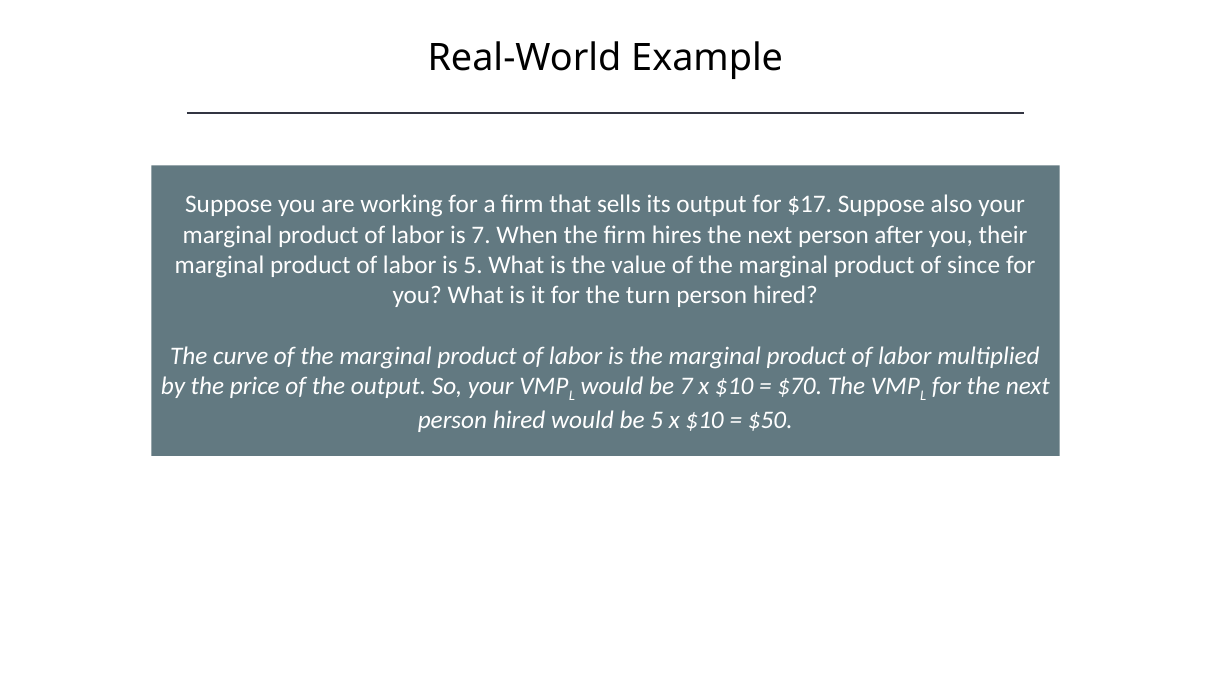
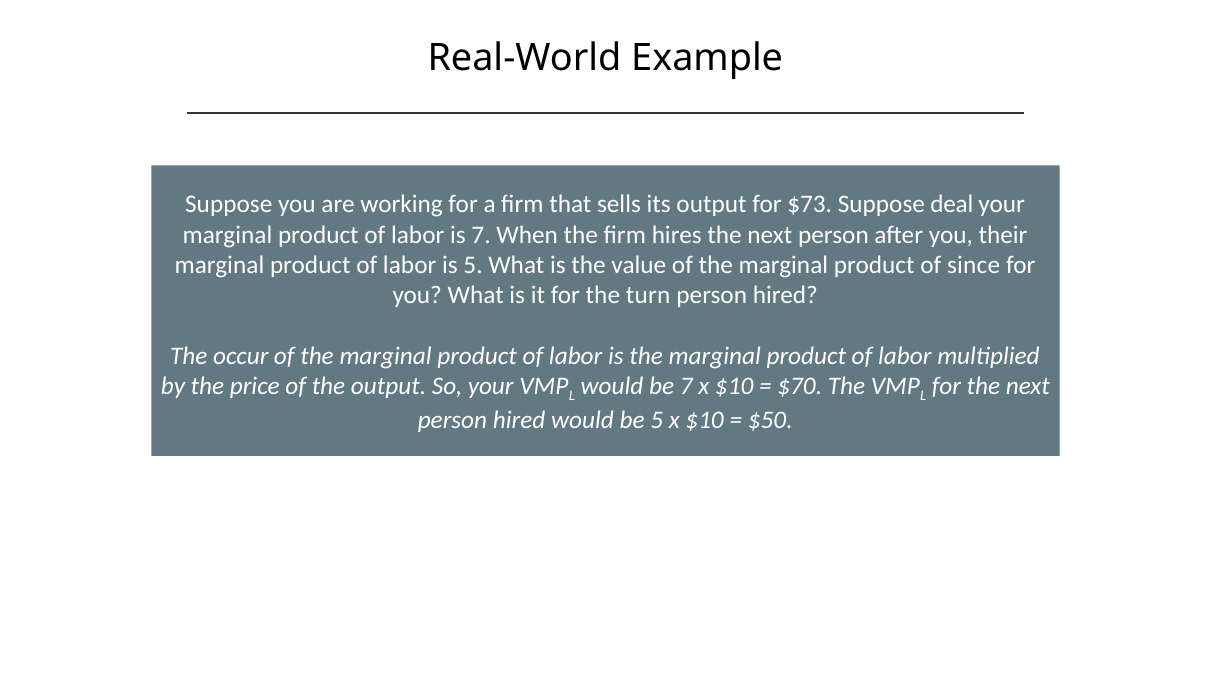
$17: $17 -> $73 (810, 204)
also: also -> deal (952, 204)
curve: curve -> occur (241, 356)
